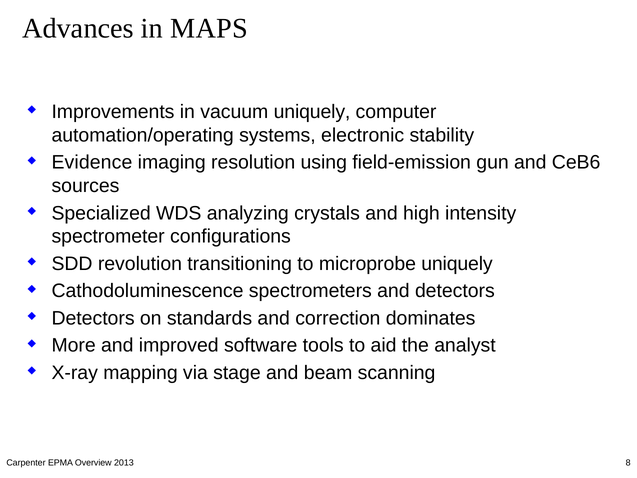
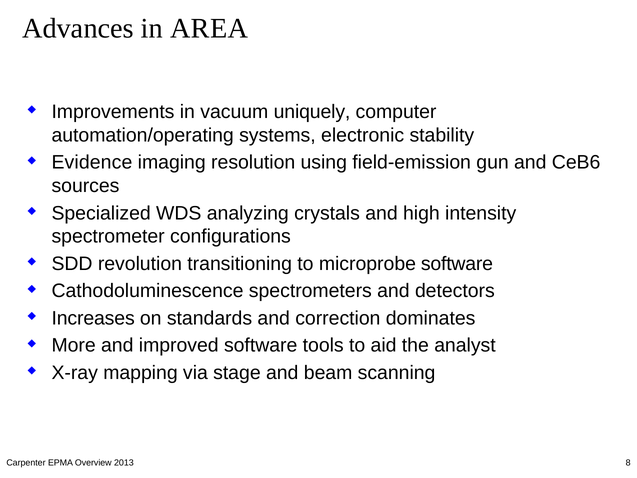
MAPS: MAPS -> AREA (209, 28)
microprobe uniquely: uniquely -> software (457, 264)
Detectors: Detectors -> Increases (93, 318)
